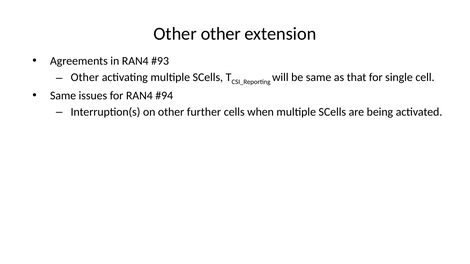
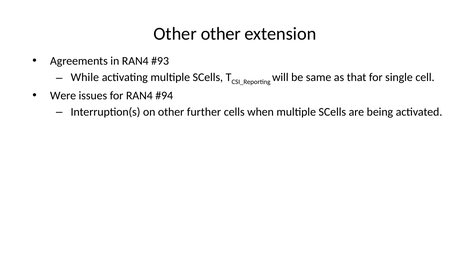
Other: Other -> While (85, 77)
Same: Same -> Were (63, 96)
